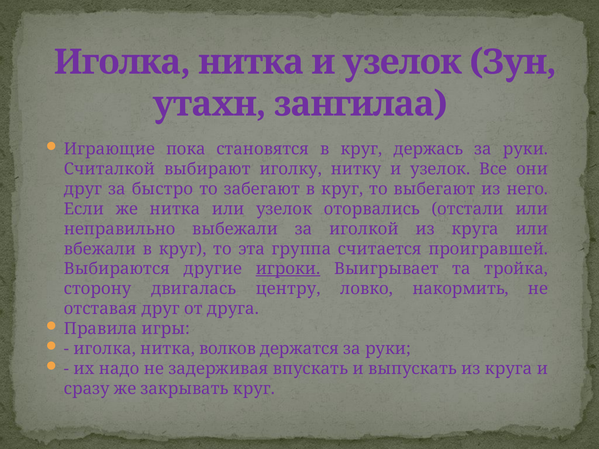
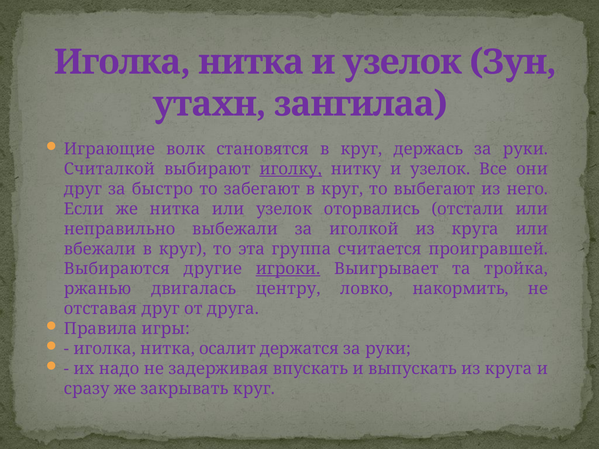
пока: пока -> волк (186, 149)
иголку underline: none -> present (291, 169)
сторону: сторону -> ржанью (98, 289)
волков: волков -> осалит (227, 349)
